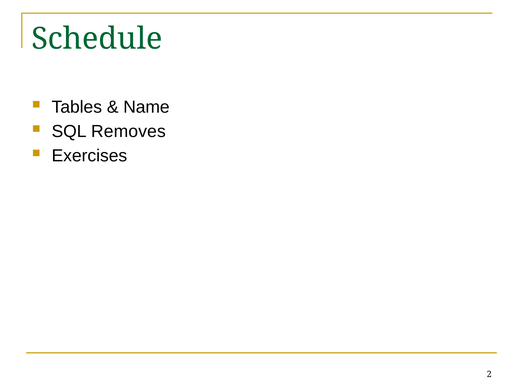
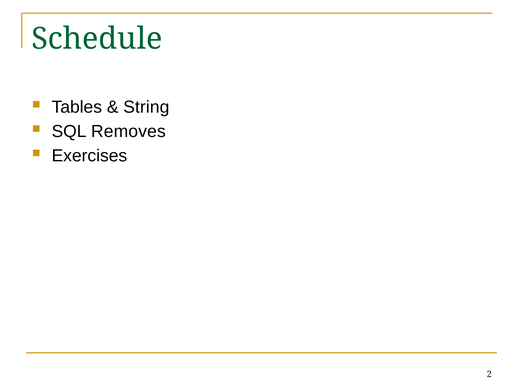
Name: Name -> String (146, 107)
